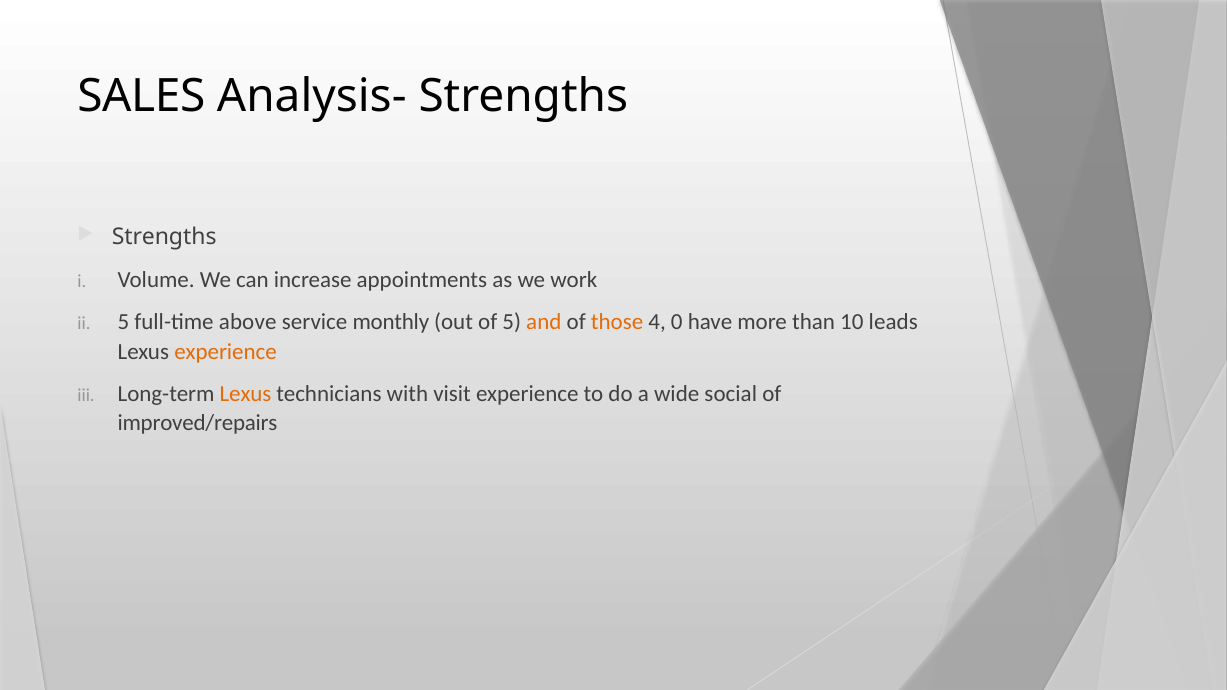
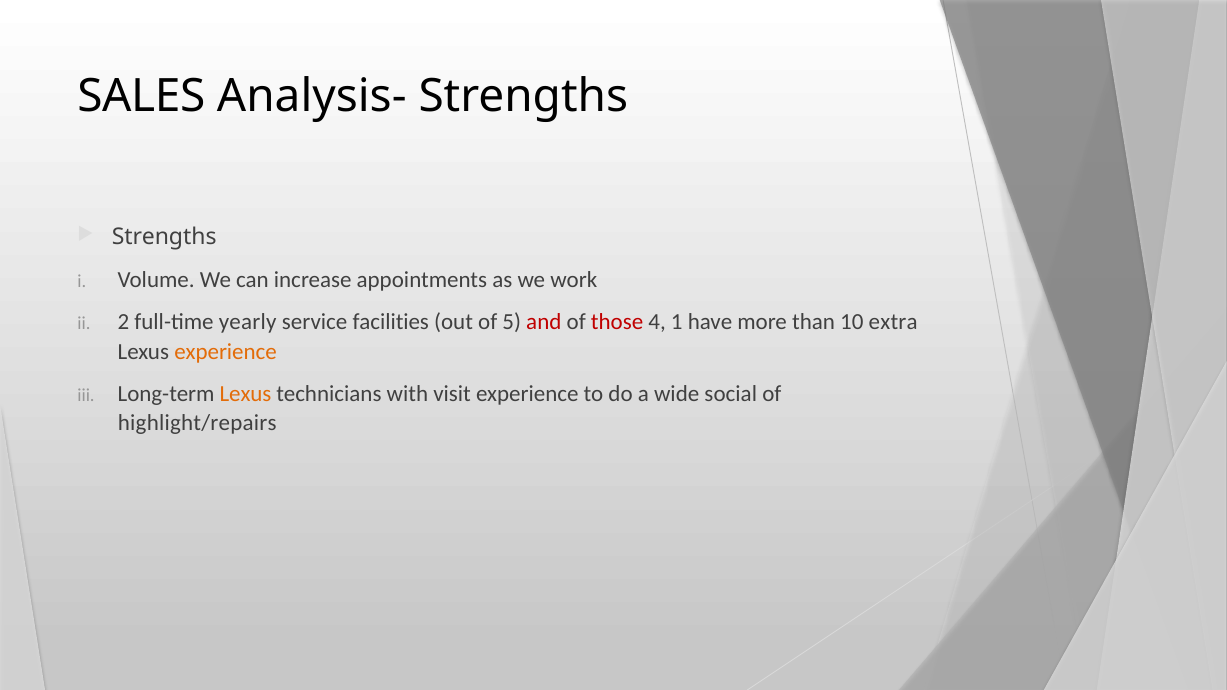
5: 5 -> 2 (123, 322)
above: above -> yearly (248, 322)
monthly: monthly -> facilities (391, 322)
and colour: orange -> red (544, 322)
those colour: orange -> red (617, 322)
0: 0 -> 1 (677, 322)
leads: leads -> extra (893, 322)
improved/repairs: improved/repairs -> highlight/repairs (197, 423)
